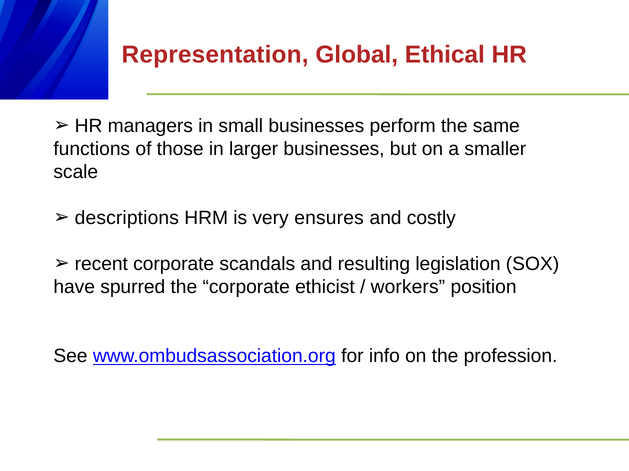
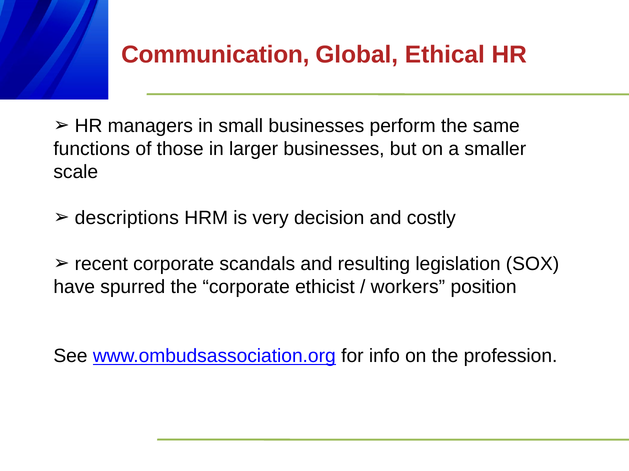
Representation: Representation -> Communication (215, 55)
ensures: ensures -> decision (329, 218)
